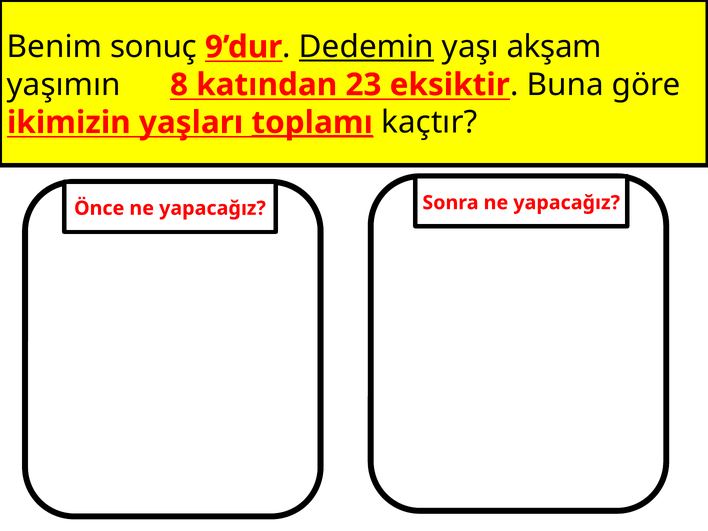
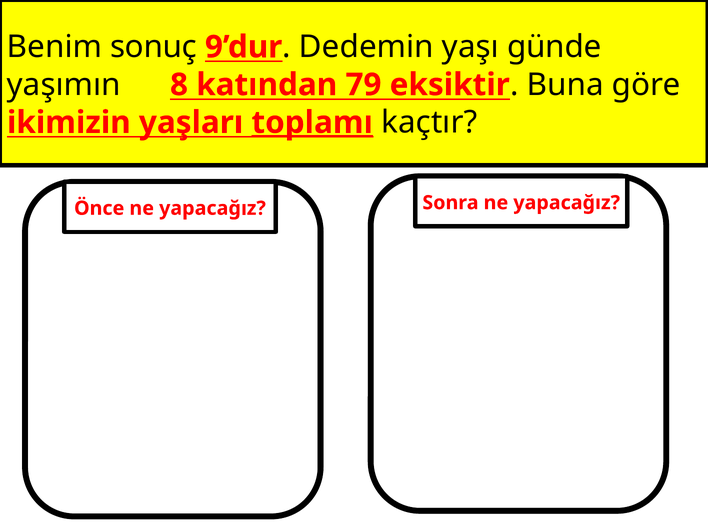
Dedemin underline: present -> none (366, 47)
akşam: akşam -> günde (554, 47)
23: 23 -> 79 (363, 85)
